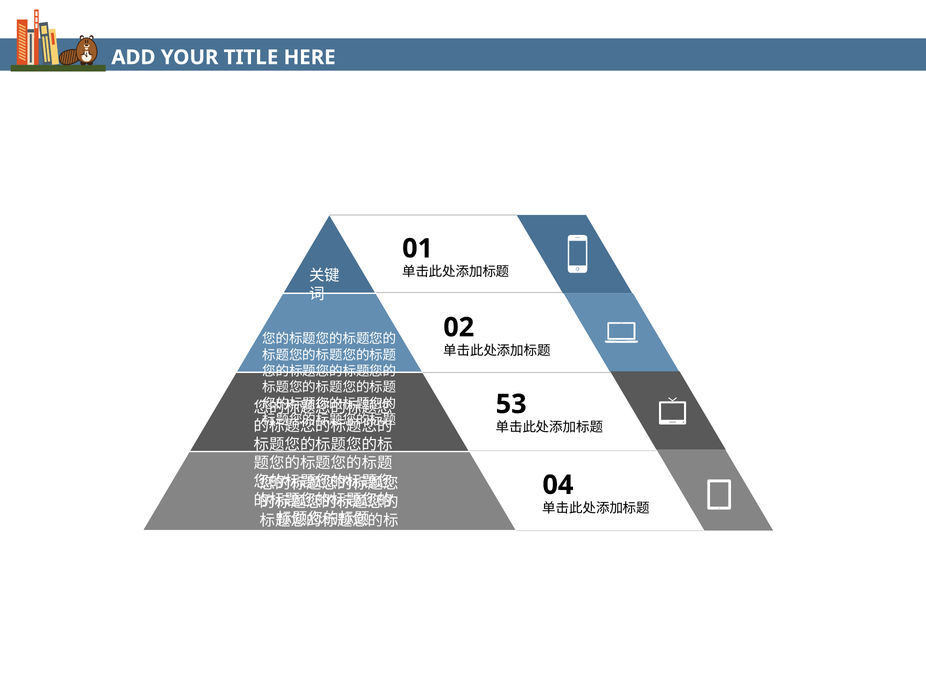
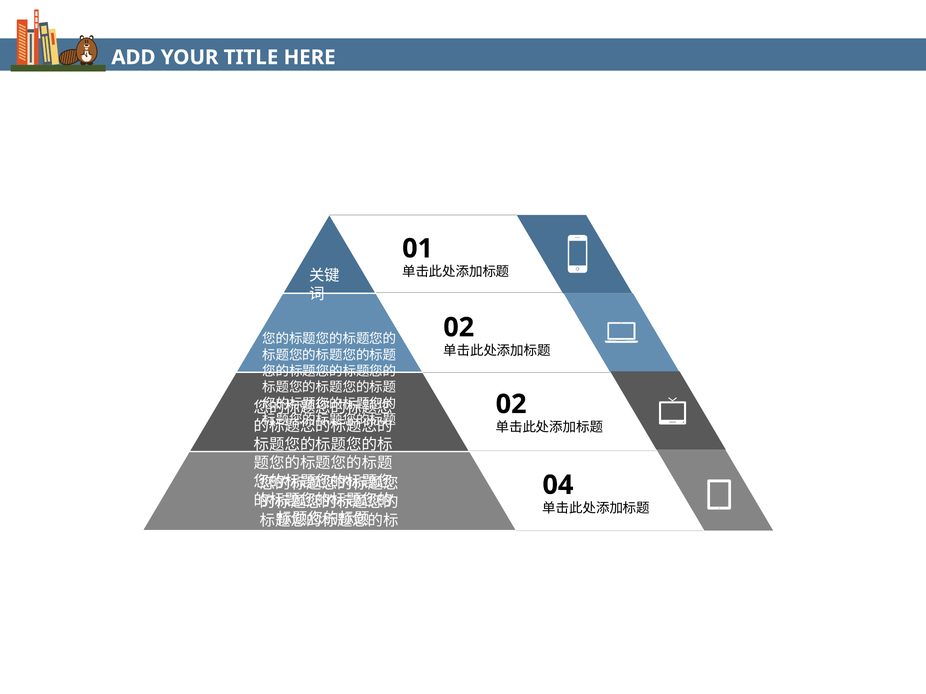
53: 53 -> 02 (511, 404)
